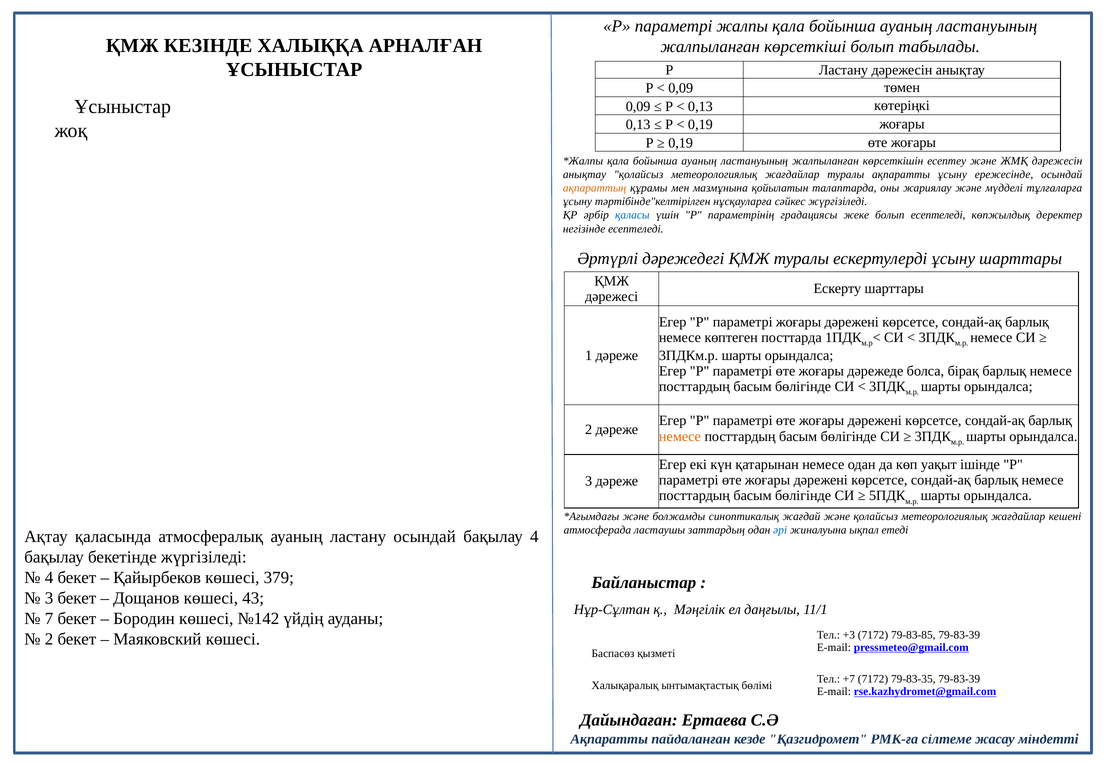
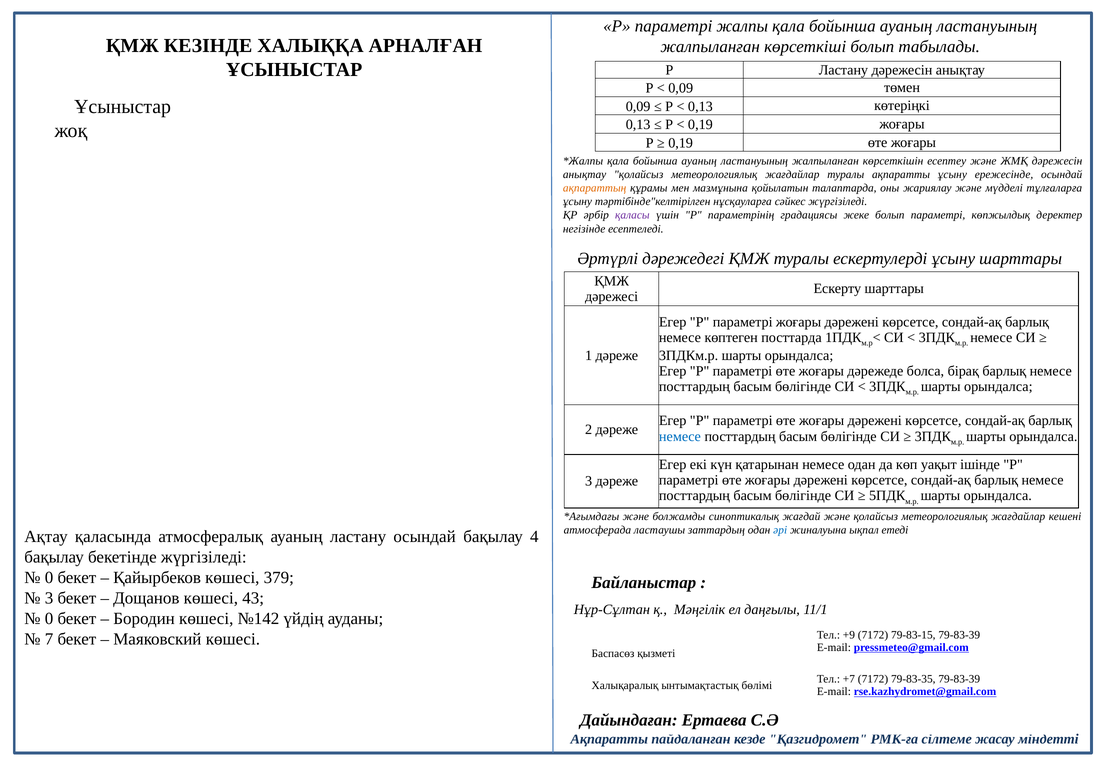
қаласы colour: blue -> purple (632, 215)
болып есептеледі: есептеледі -> параметрі (938, 215)
немесе colour: orange -> blue (680, 436)
4: 4 -> 0 (49, 577)
7: 7 -> 0 (49, 618)
+3: +3 -> +9 (849, 635)
79-83-85: 79-83-85 -> 79-83-15 (913, 635)
2: 2 -> 7 (49, 639)
